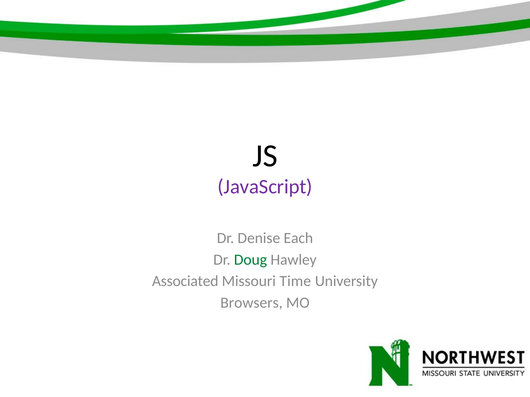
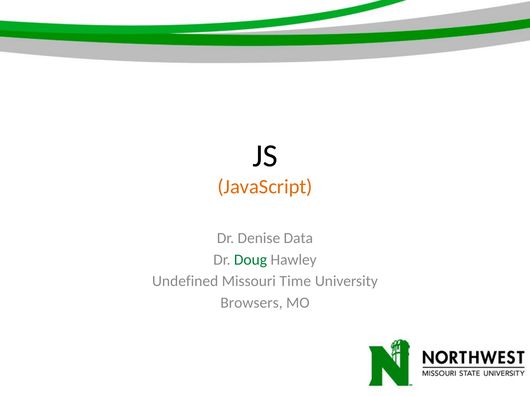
JavaScript colour: purple -> orange (265, 187)
Each: Each -> Data (298, 238)
Associated: Associated -> Undefined (185, 282)
